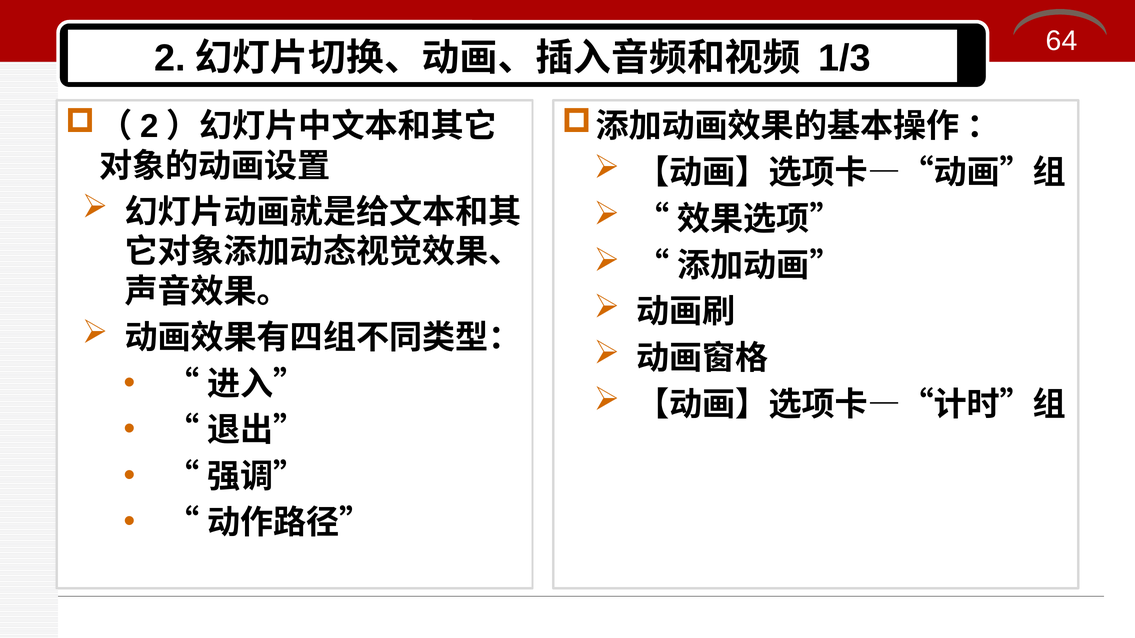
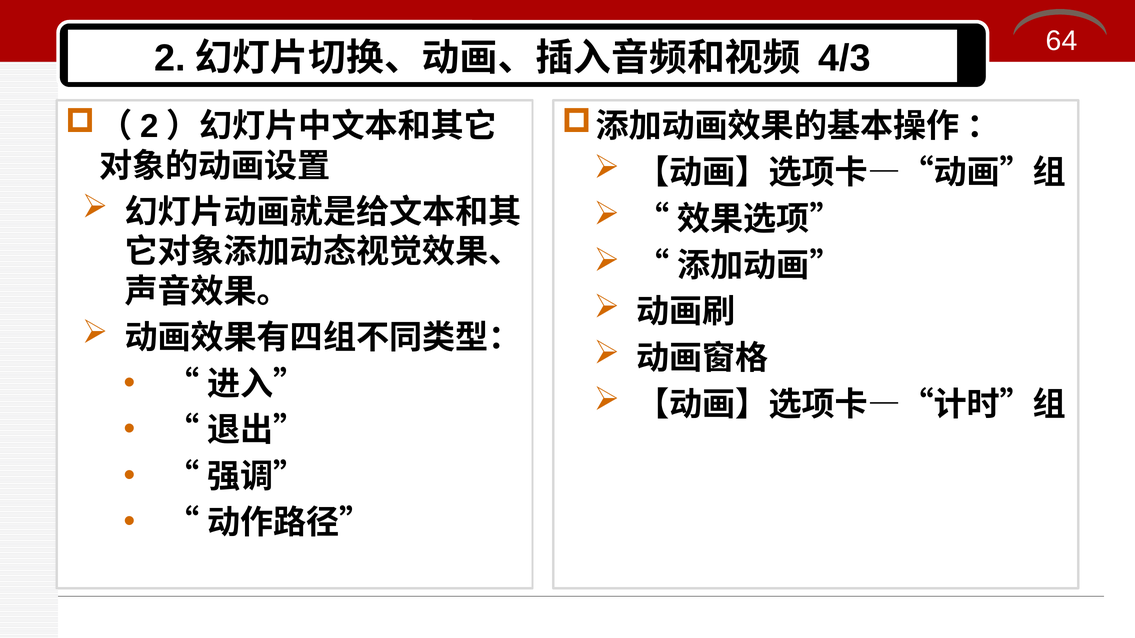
1/3: 1/3 -> 4/3 (845, 59)
